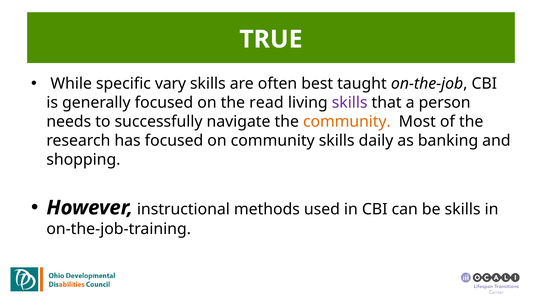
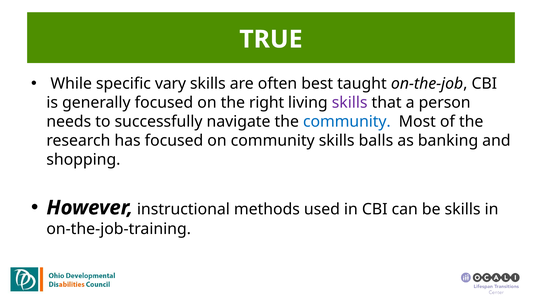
read: read -> right (267, 103)
community colour: orange -> blue (347, 122)
daily: daily -> balls (376, 141)
